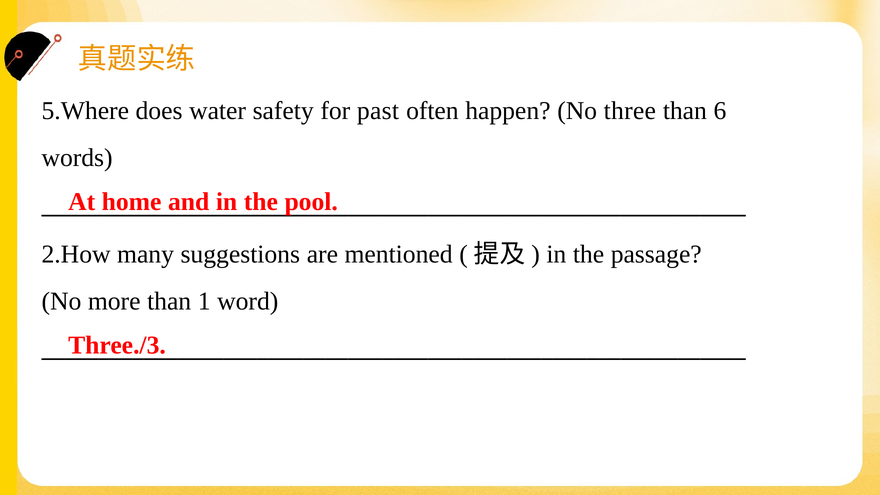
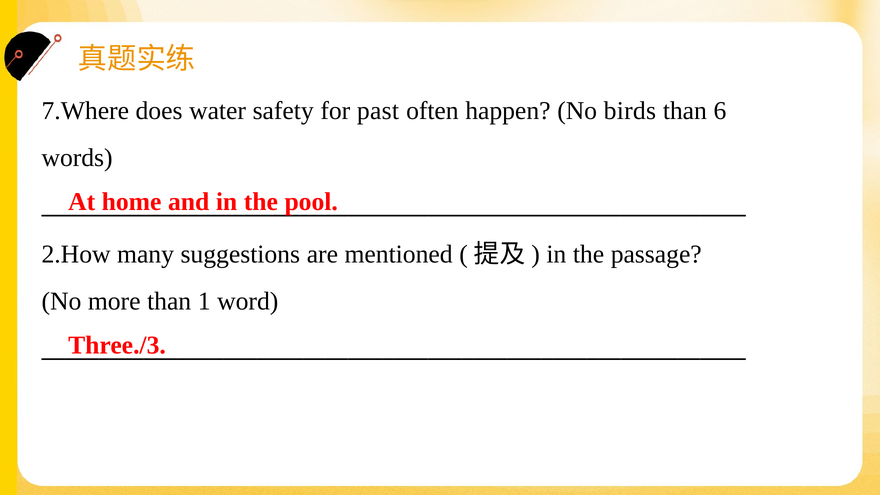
5.Where: 5.Where -> 7.Where (85, 111)
three: three -> birds (630, 111)
